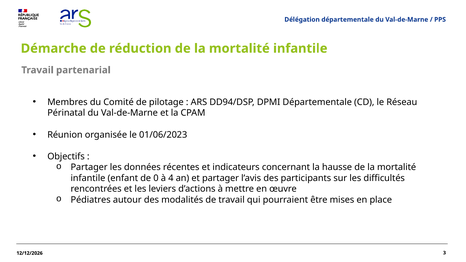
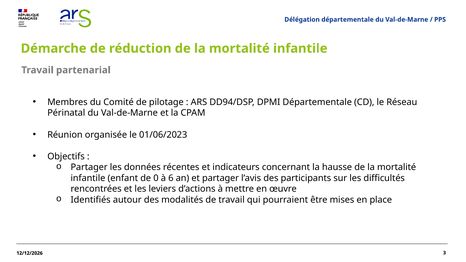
4: 4 -> 6 (171, 178)
Pédiatres: Pédiatres -> Identifiés (91, 200)
